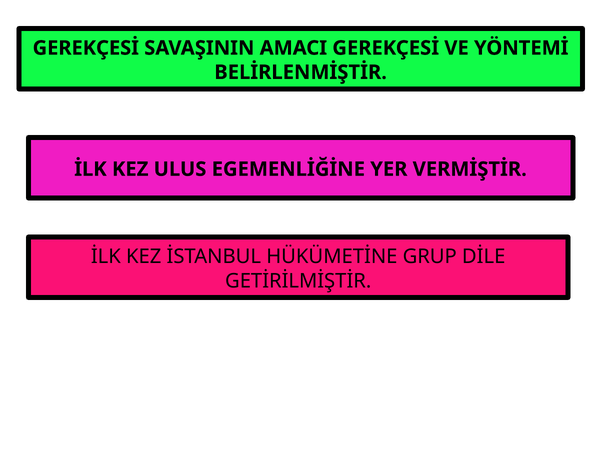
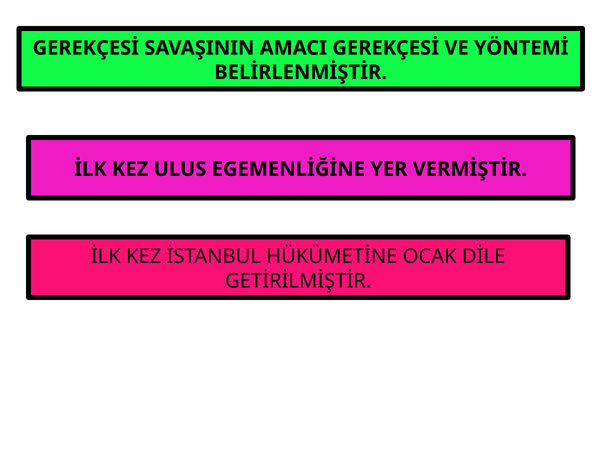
GRUP: GRUP -> OCAK (430, 256)
